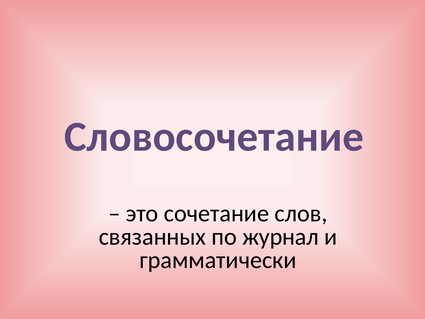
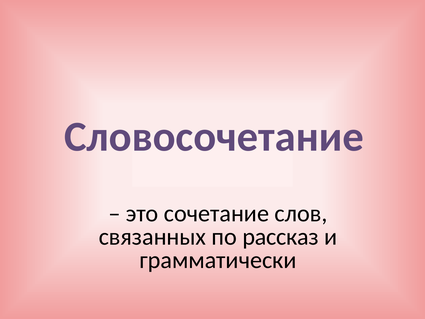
журнал: журнал -> рассказ (281, 237)
